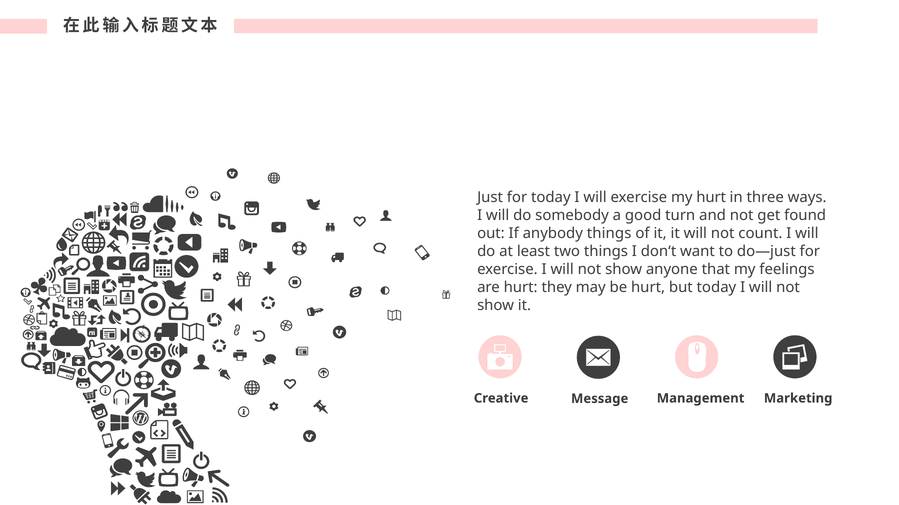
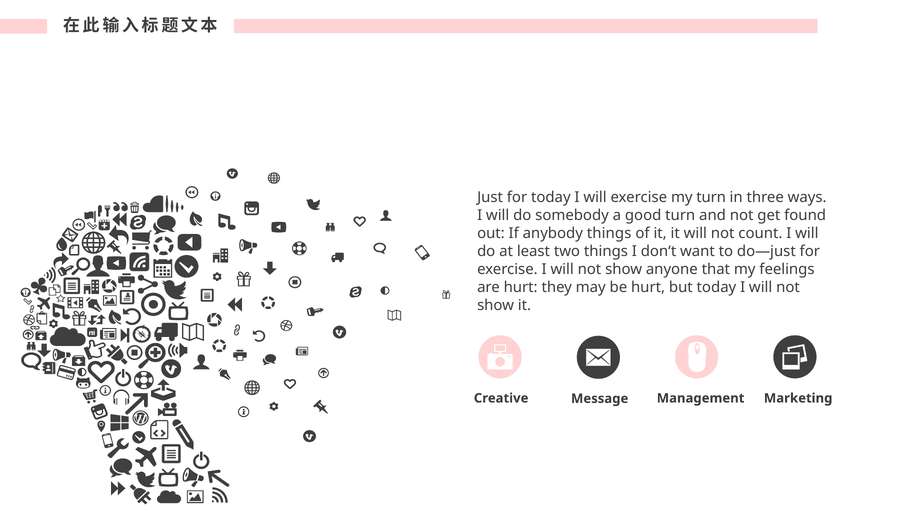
my hurt: hurt -> turn (711, 198)
